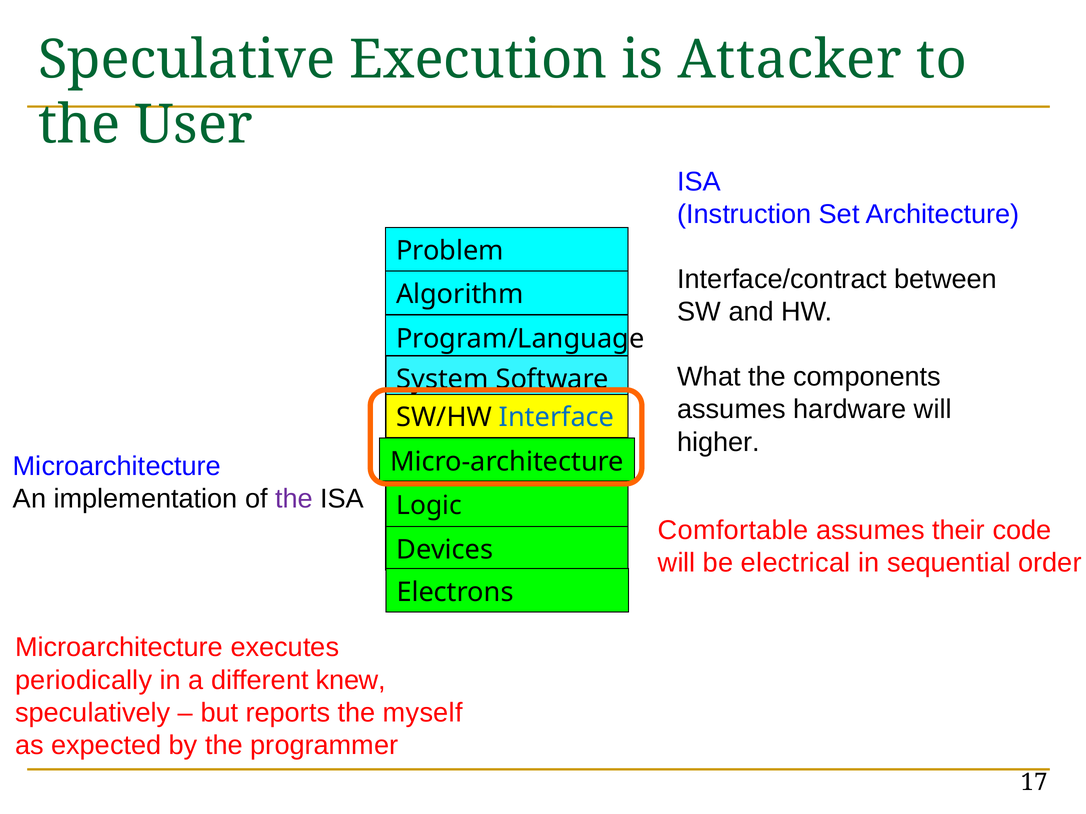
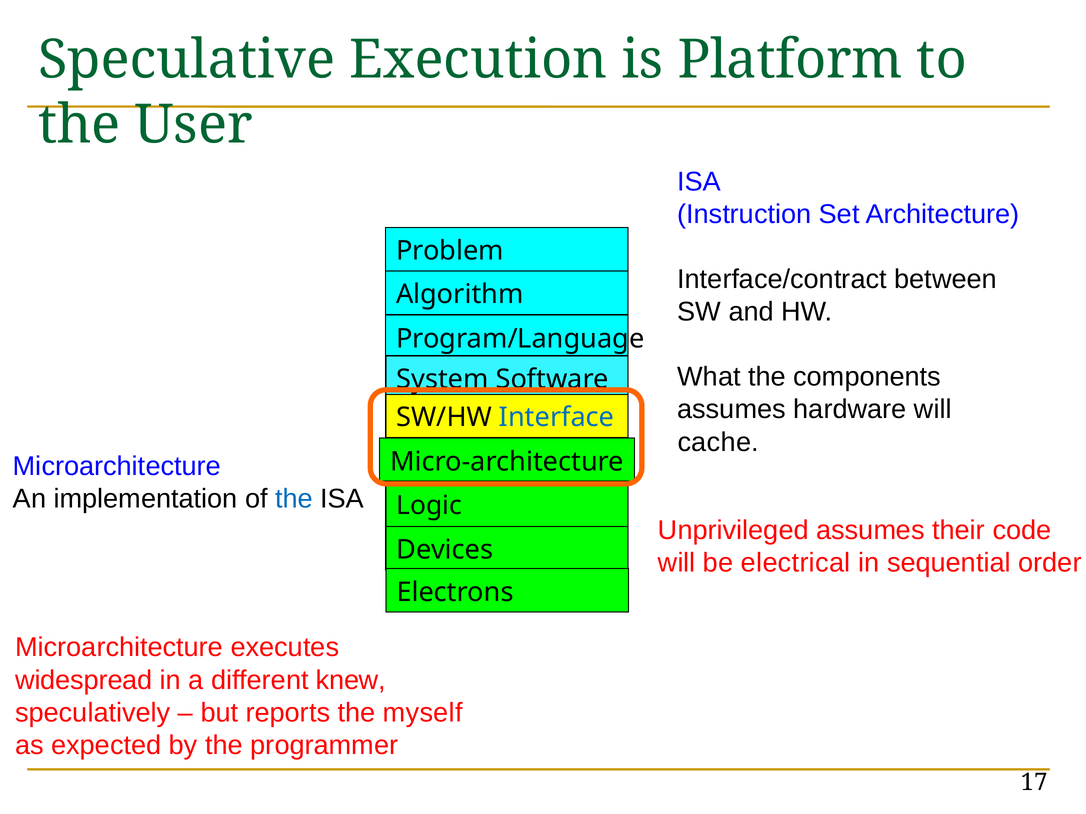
Attacker: Attacker -> Platform (790, 60)
higher: higher -> cache (718, 442)
the colour: purple -> blue (294, 499)
Comfortable: Comfortable -> Unprivileged (733, 531)
periodically: periodically -> widespread (84, 681)
